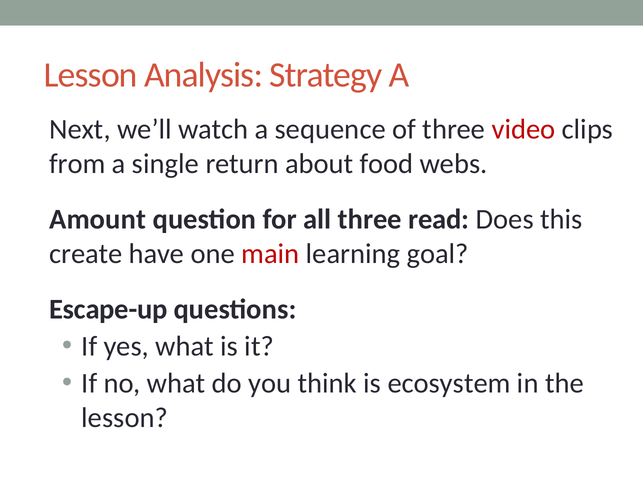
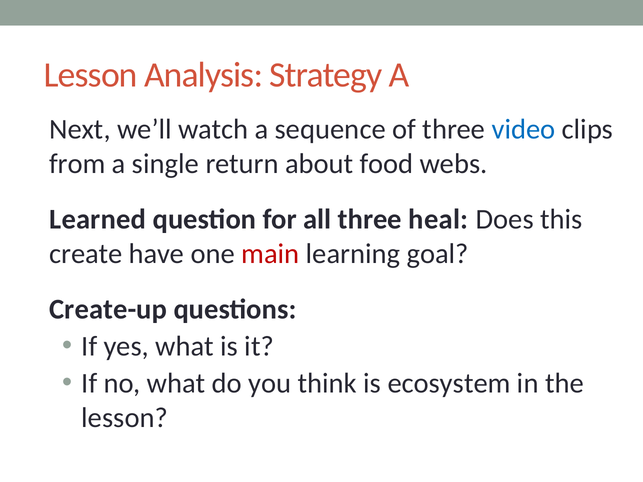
video colour: red -> blue (524, 130)
Amount: Amount -> Learned (98, 220)
read: read -> heal (438, 220)
Escape-up: Escape-up -> Create-up (108, 310)
